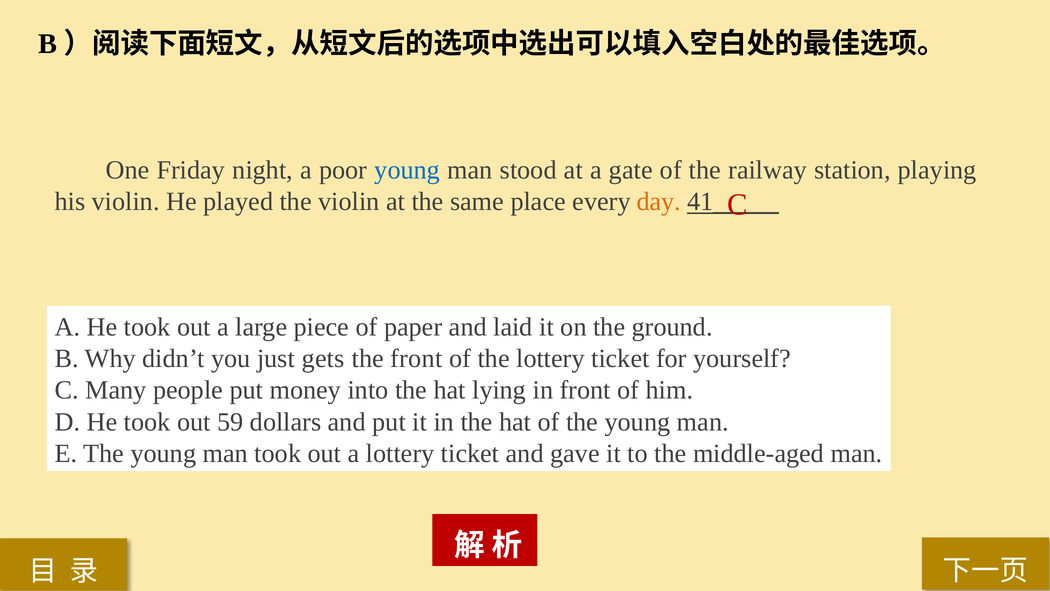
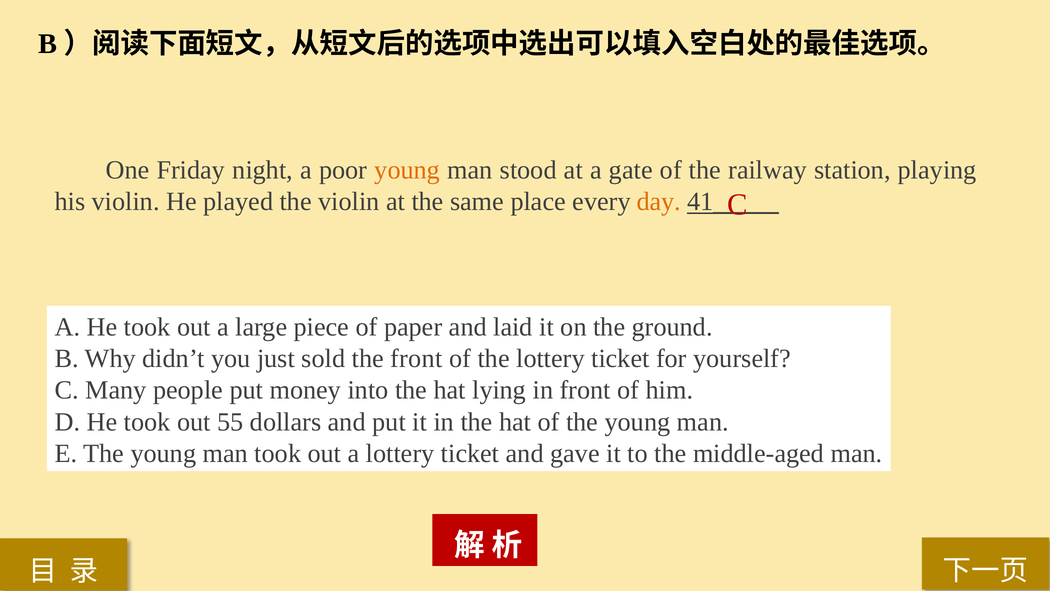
young colour: blue -> orange (407, 170)
gets: gets -> sold (323, 359)
59: 59 -> 55 (230, 422)
